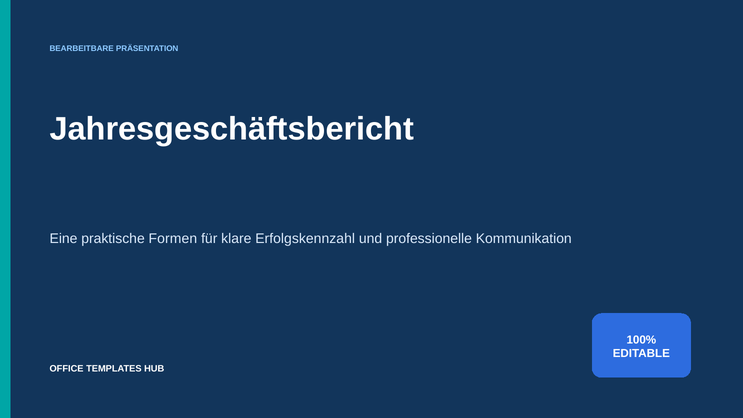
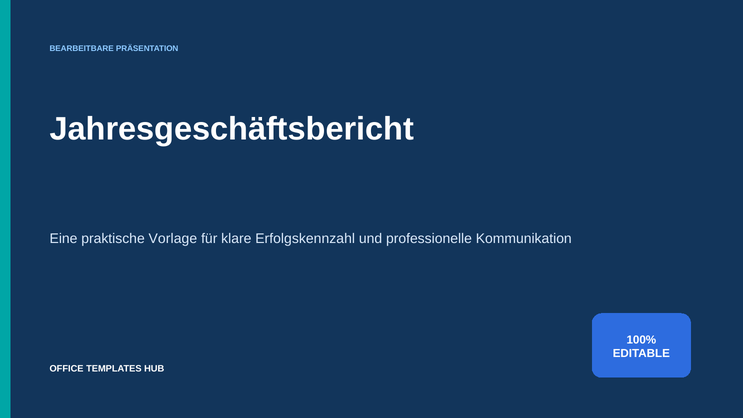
Formen: Formen -> Vorlage (173, 238)
